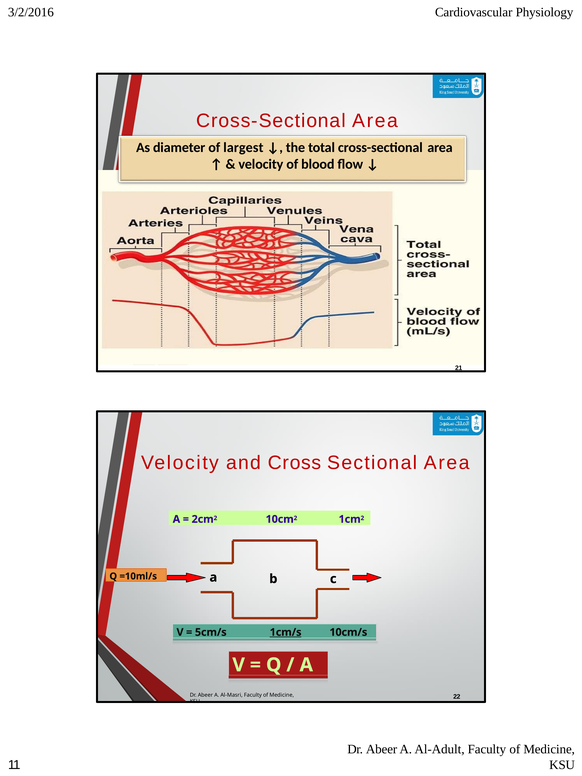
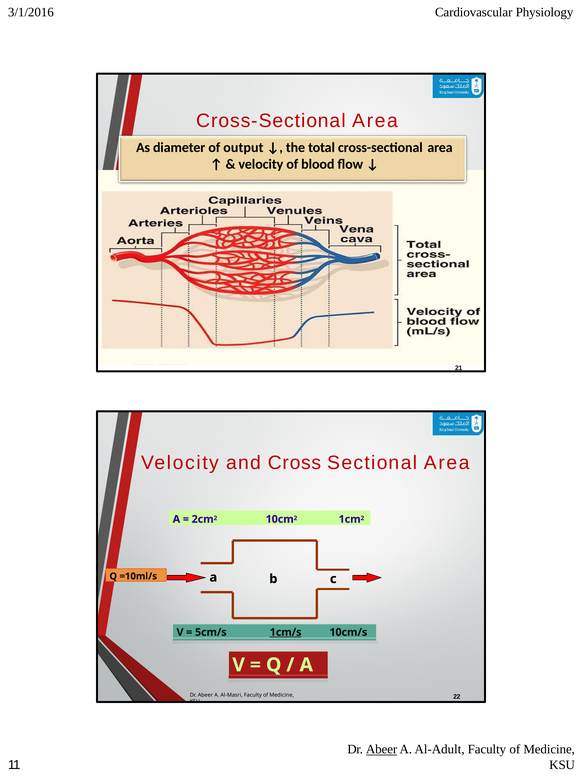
3/2/2016: 3/2/2016 -> 3/1/2016 (31, 12)
largest: largest -> output (243, 147)
Abeer underline: none -> present (382, 749)
